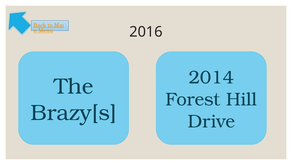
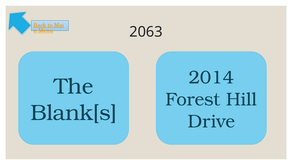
2016: 2016 -> 2063 (146, 32)
Brazy[s: Brazy[s -> Blank[s (74, 112)
